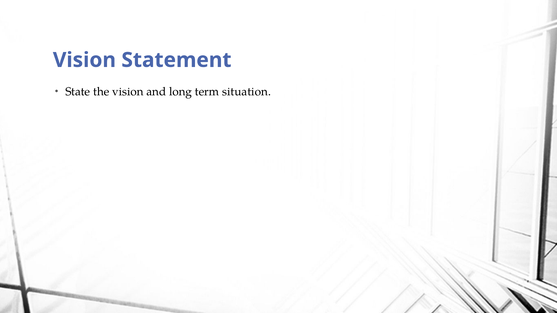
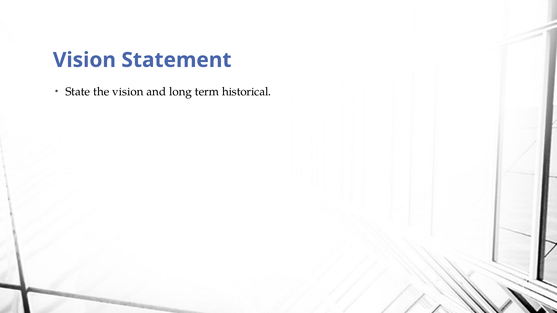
situation: situation -> historical (247, 92)
